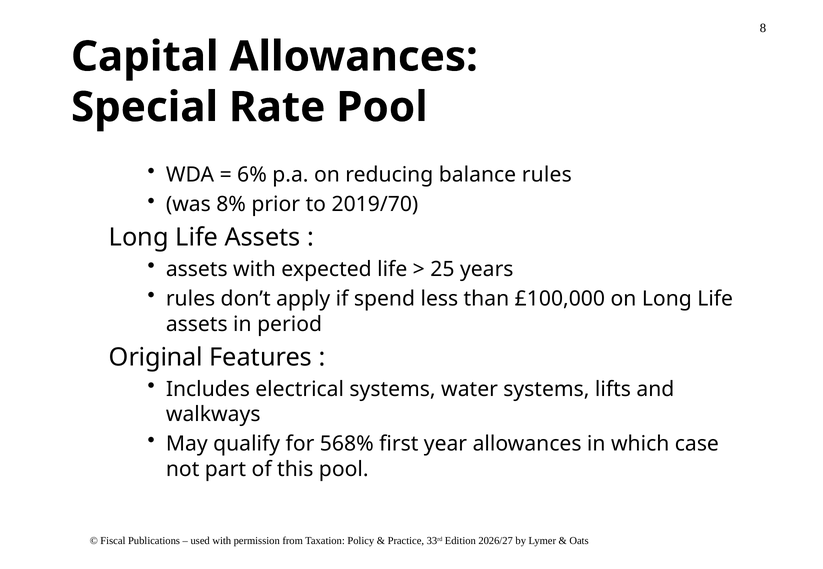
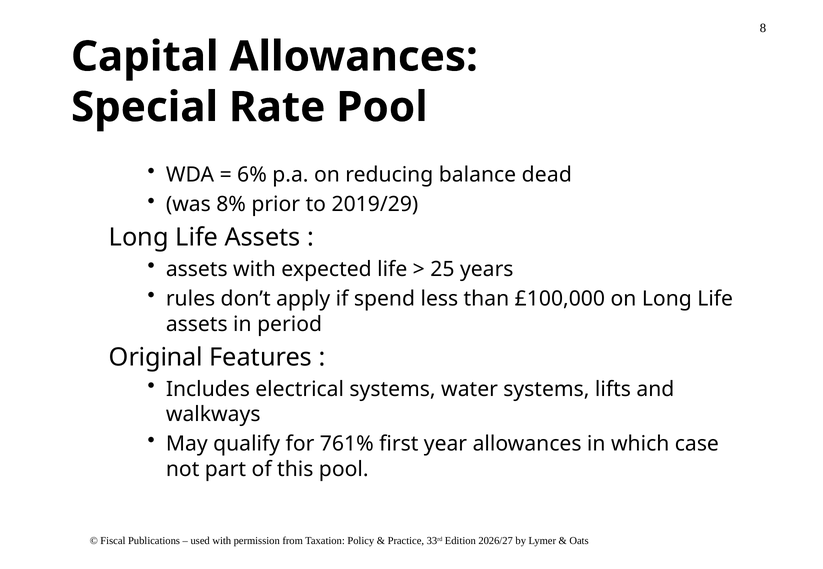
balance rules: rules -> dead (547, 175)
2019/70: 2019/70 -> 2019/29 (375, 205)
568%: 568% -> 761% (347, 444)
